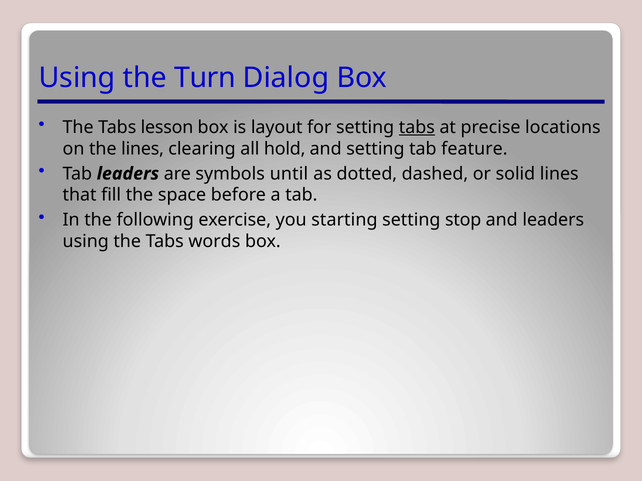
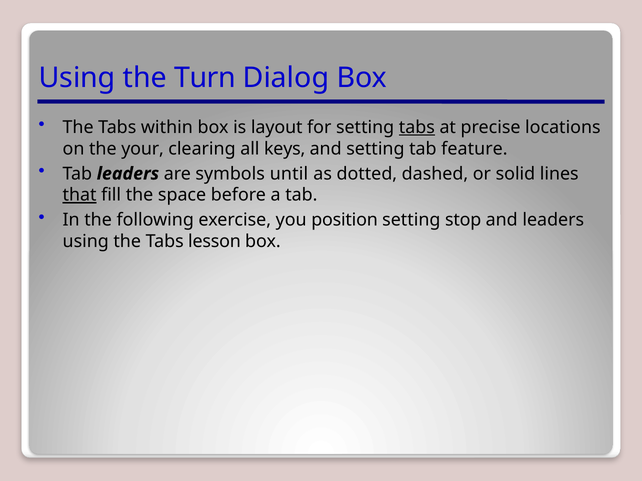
lesson: lesson -> within (167, 128)
the lines: lines -> your (143, 149)
hold: hold -> keys (285, 149)
that underline: none -> present (80, 195)
starting: starting -> position (345, 220)
words: words -> lesson (214, 242)
